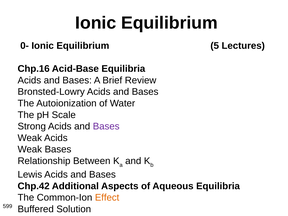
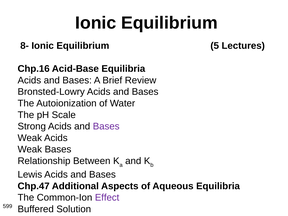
0-: 0- -> 8- (25, 46)
Chp.42: Chp.42 -> Chp.47 (34, 186)
Effect colour: orange -> purple (107, 198)
